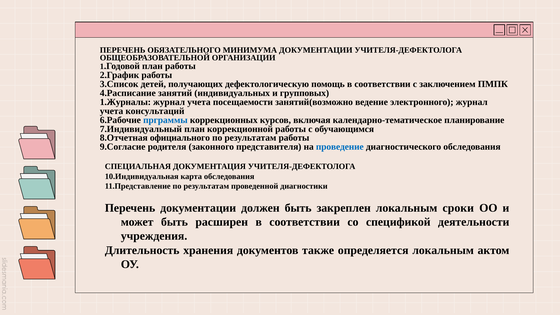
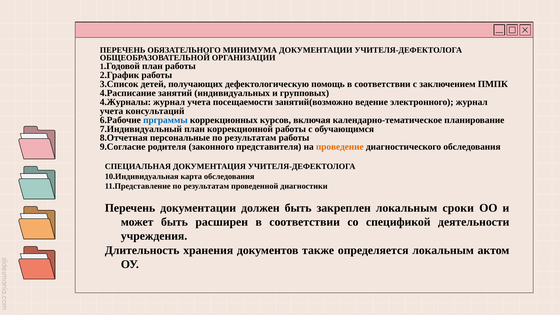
1.Журналы: 1.Журналы -> 4.Журналы (125, 102)
официального: официального -> персональные (180, 138)
проведение colour: blue -> orange (340, 147)
